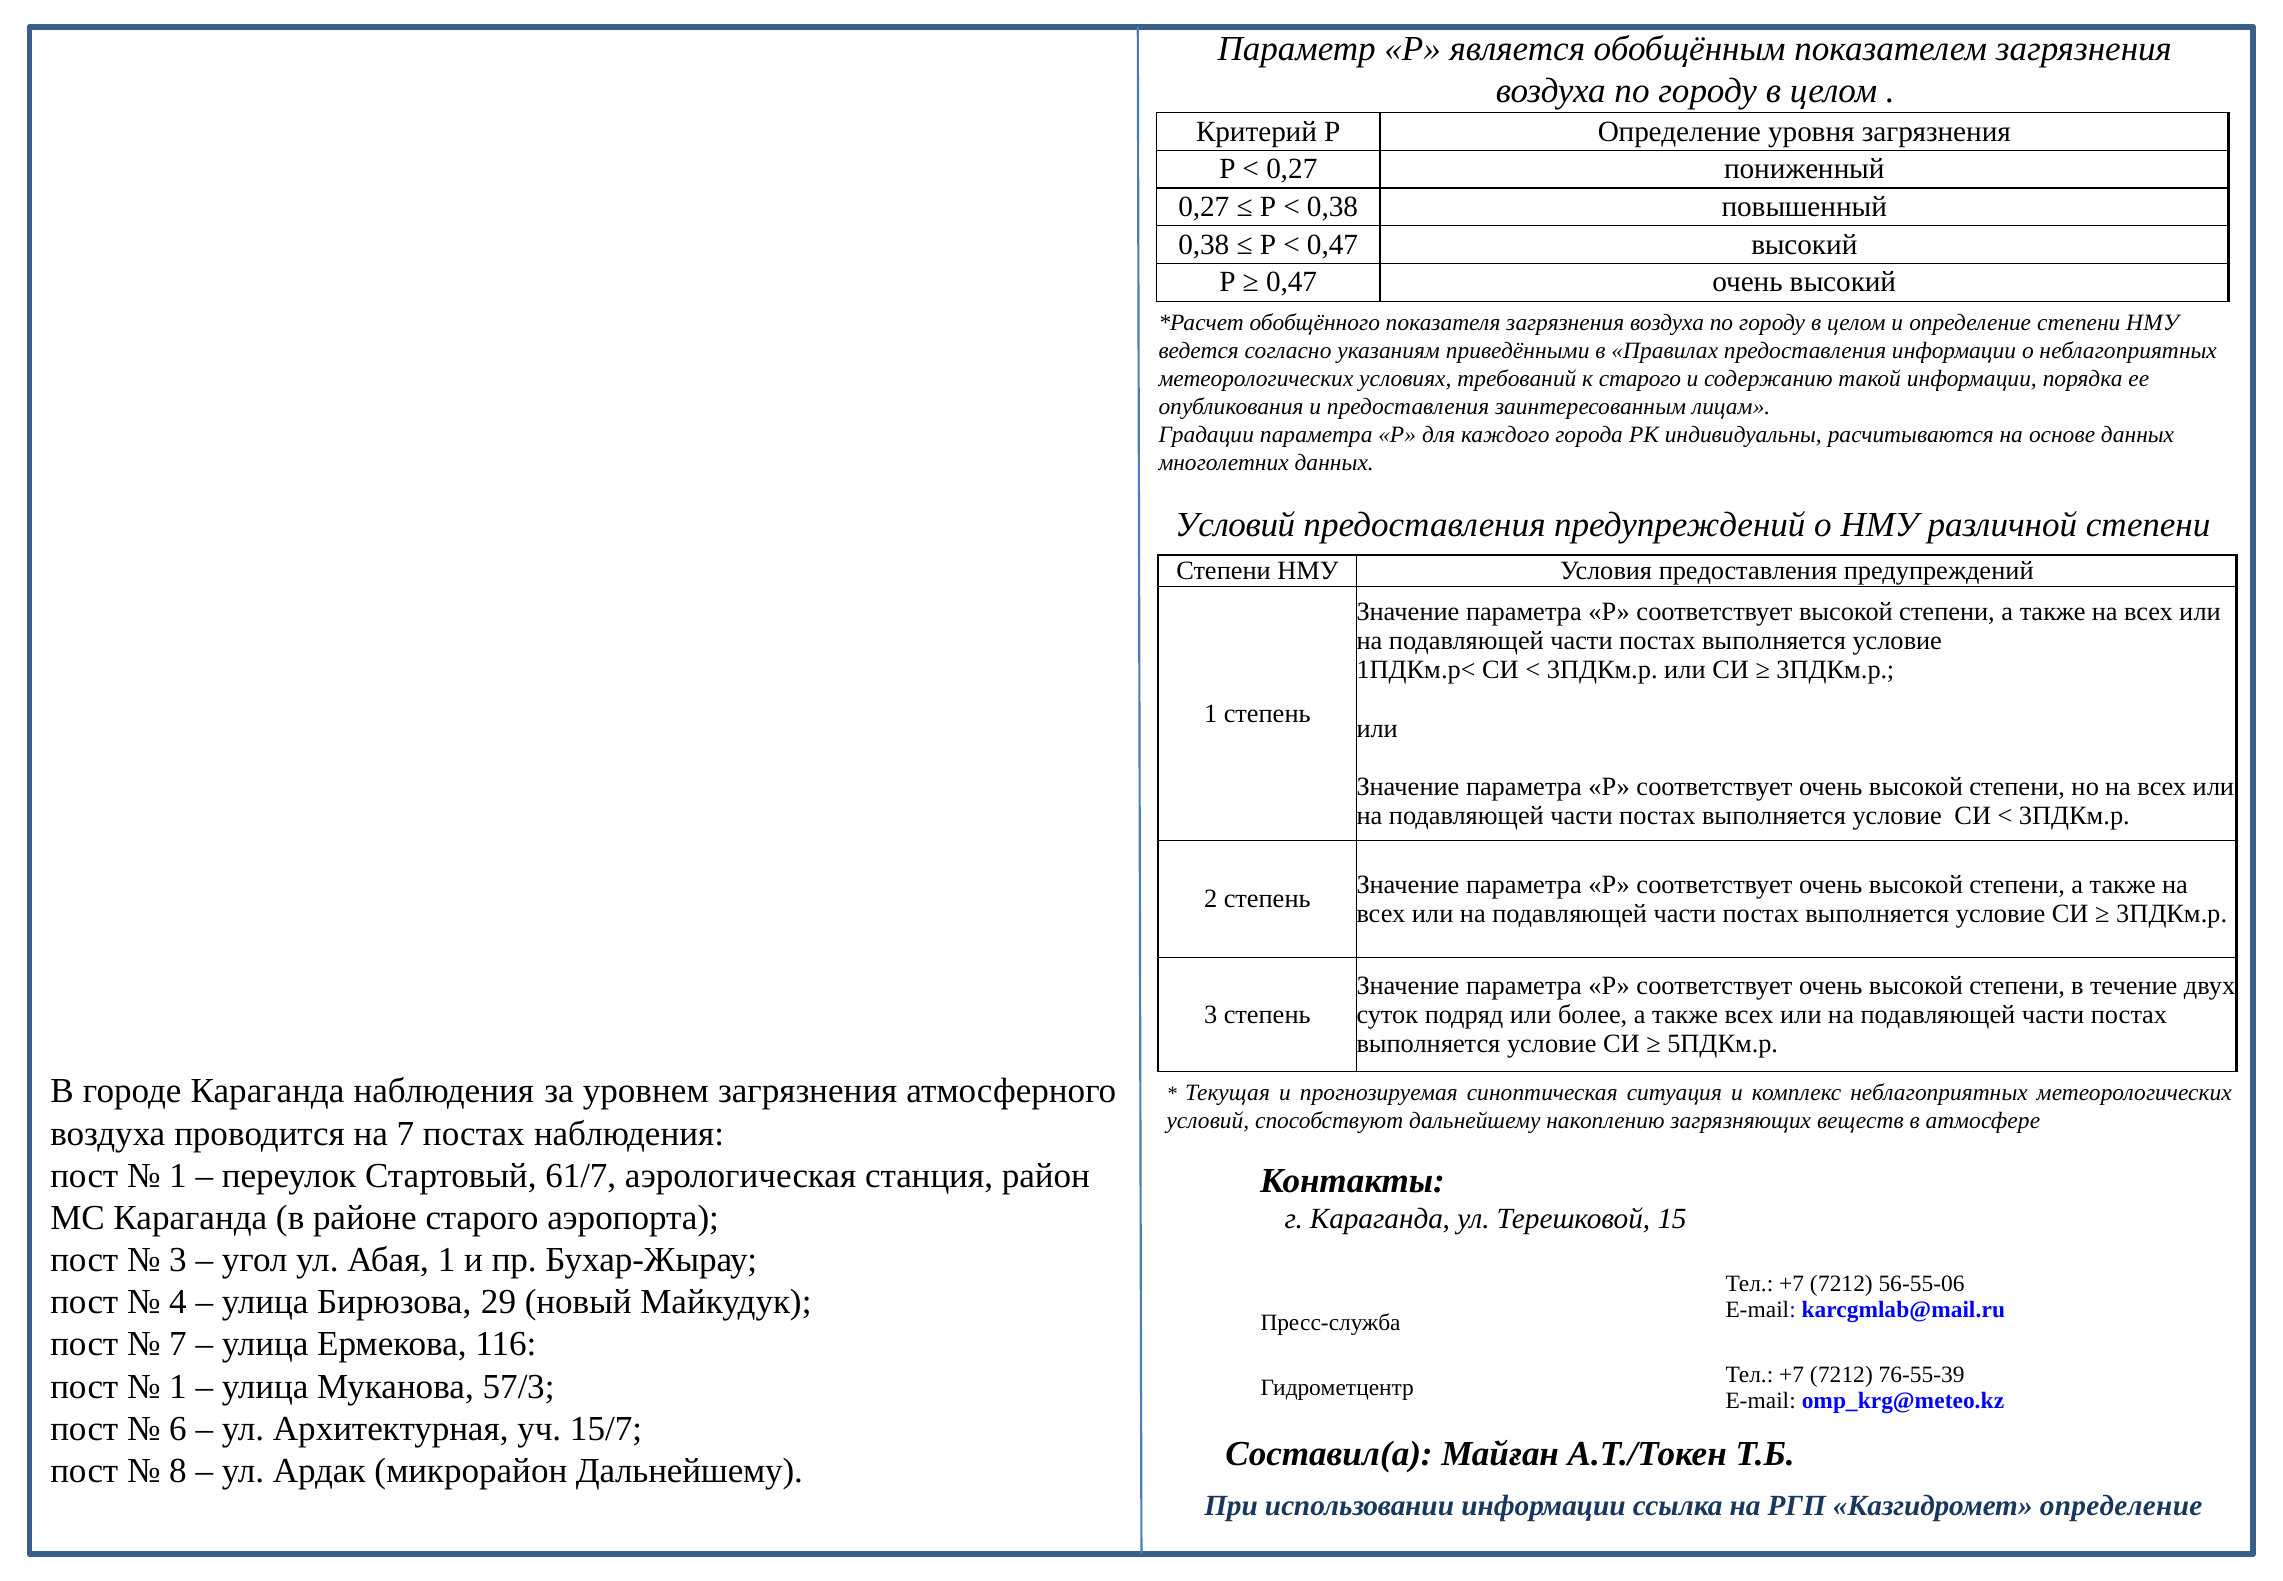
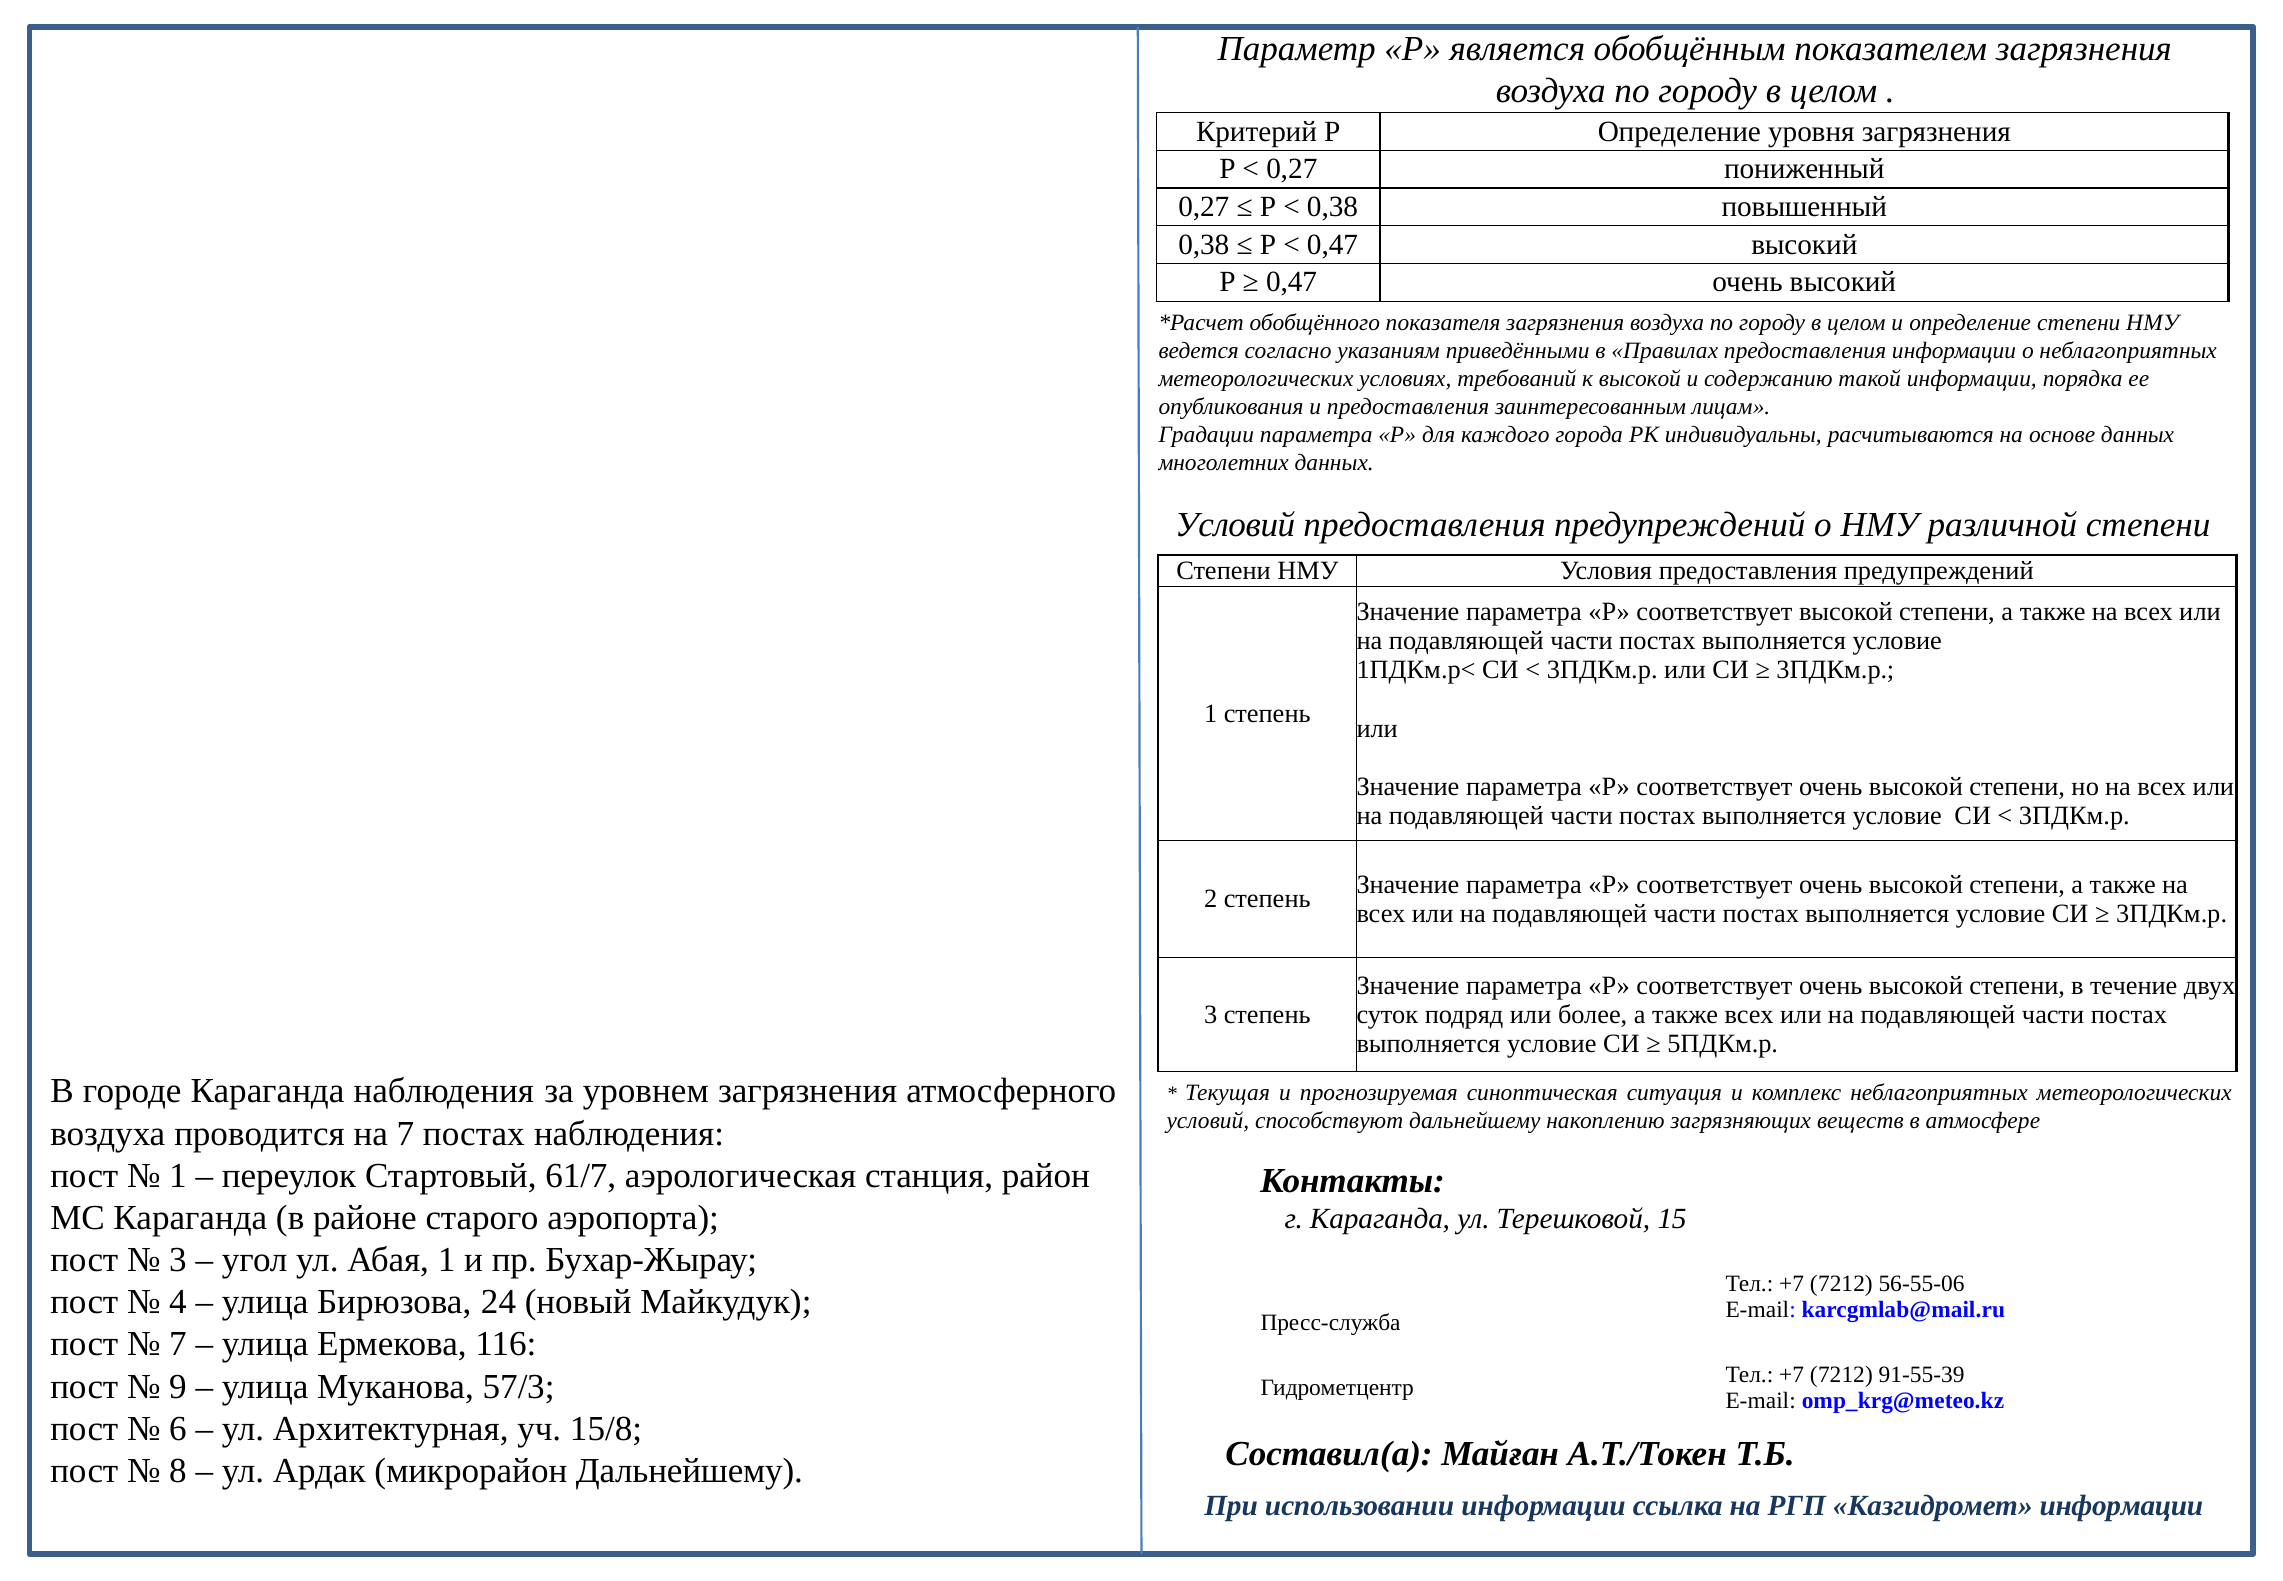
к старого: старого -> высокой (1640, 379)
29: 29 -> 24 (499, 1302)
76-55-39: 76-55-39 -> 91-55-39 (1922, 1375)
1: 1 -> 9 (178, 1386)
15/7: 15/7 -> 15/8 (606, 1428)
Казгидромет определение: определение -> информации (2121, 1505)
